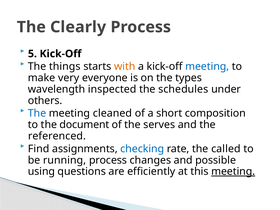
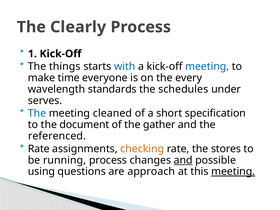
5: 5 -> 1 (32, 54)
with colour: orange -> blue (125, 67)
very: very -> time (69, 78)
types: types -> every (189, 78)
inspected: inspected -> standards (112, 89)
others: others -> serves (45, 101)
composition: composition -> specification (215, 113)
serves: serves -> gather (159, 125)
Find: Find -> Rate (39, 149)
checking colour: blue -> orange (142, 149)
called: called -> stores (226, 149)
and underline: none -> present (183, 160)
efficiently: efficiently -> approach (151, 171)
